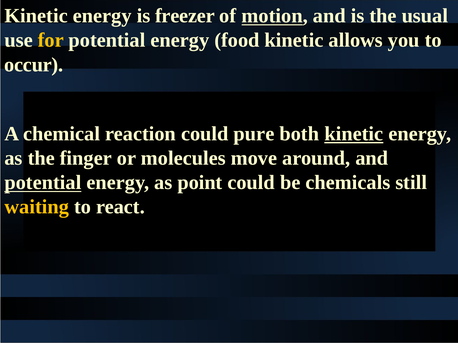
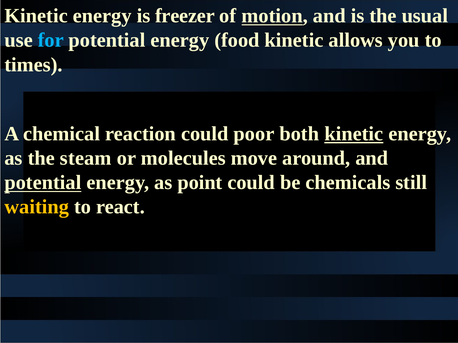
for colour: yellow -> light blue (51, 40)
occur: occur -> times (34, 65)
pure: pure -> poor (254, 134)
finger: finger -> steam (86, 158)
